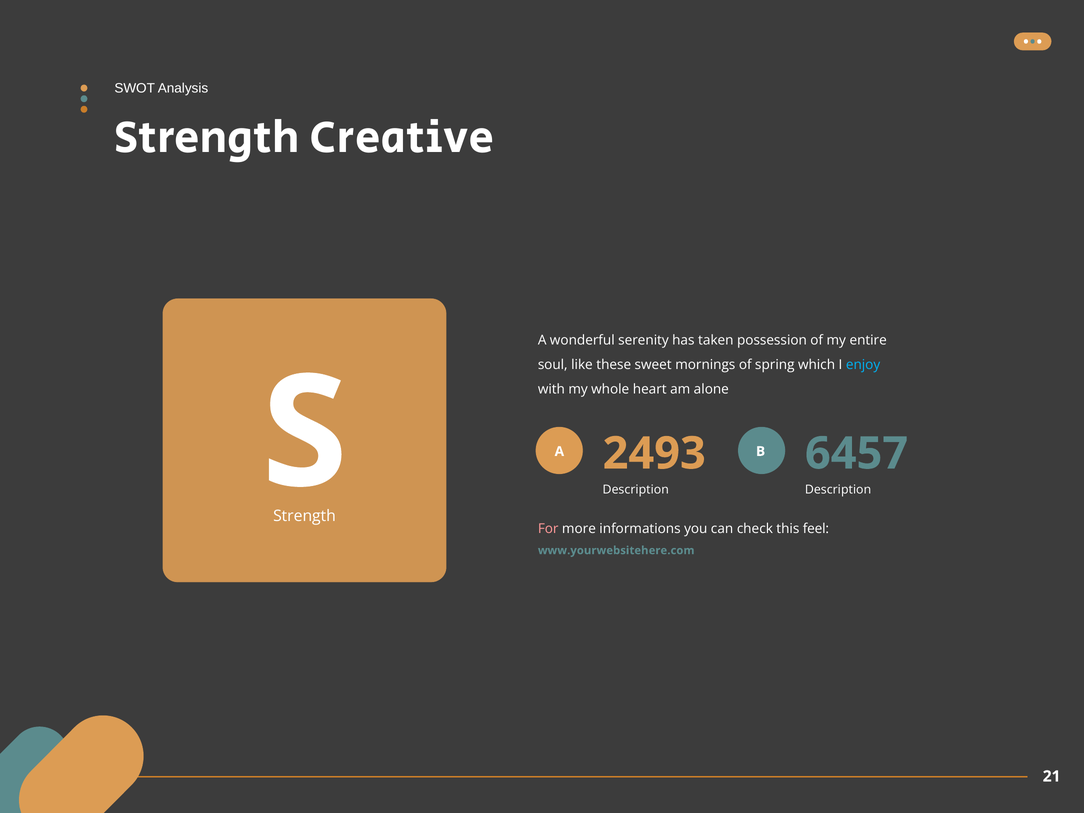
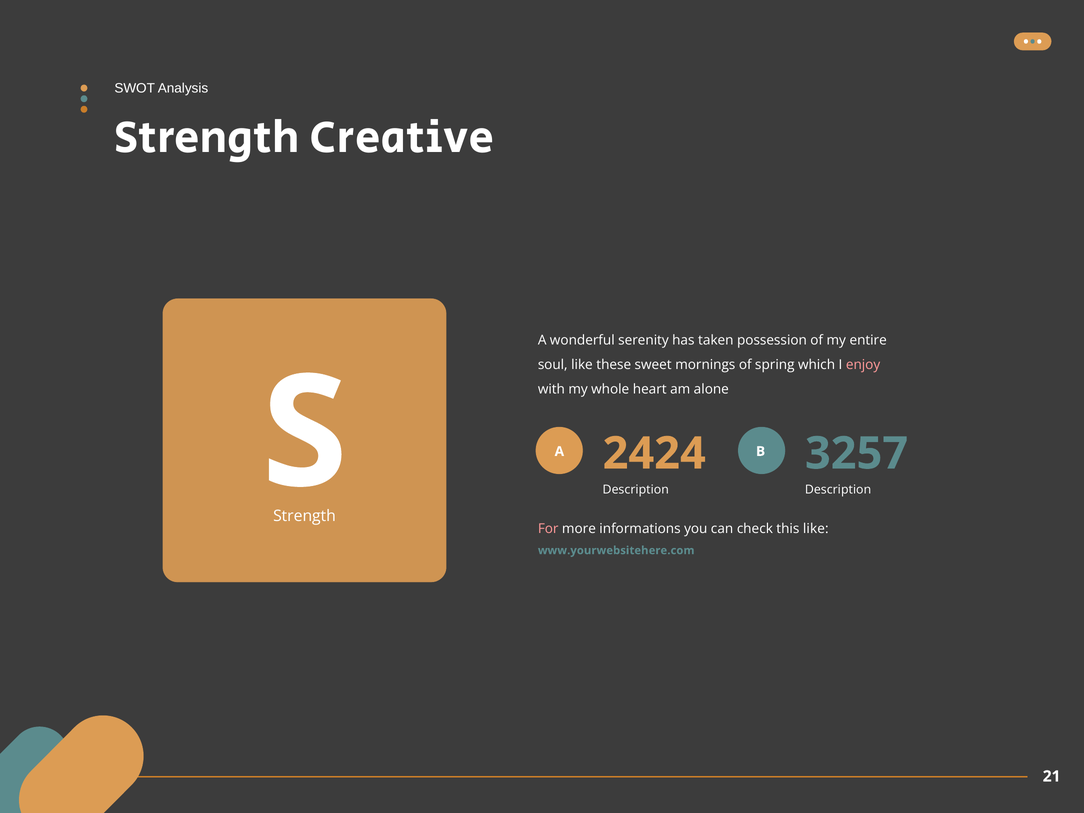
enjoy colour: light blue -> pink (863, 365)
2493: 2493 -> 2424 (654, 454)
6457: 6457 -> 3257 (857, 454)
this feel: feel -> like (816, 529)
